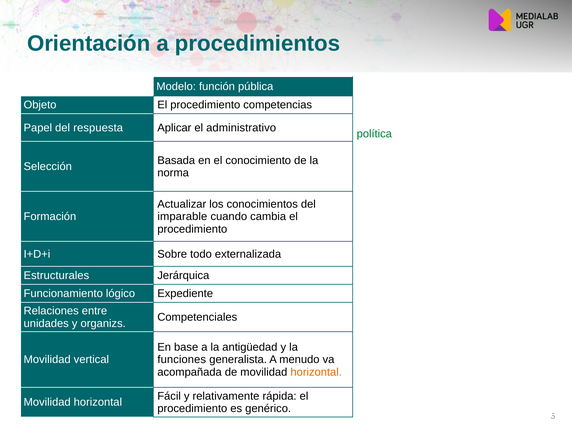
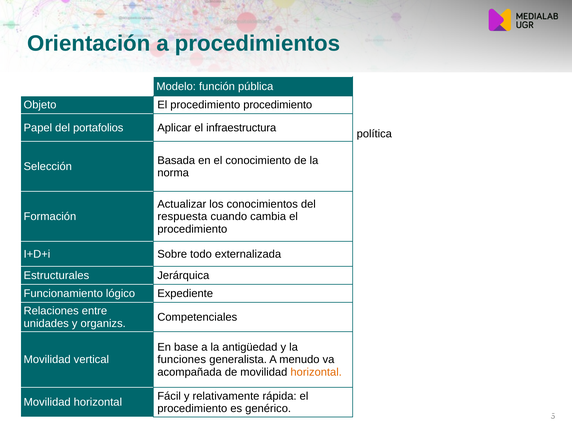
procedimiento competencias: competencias -> procedimiento (278, 105)
respuesta: respuesta -> portafolios (98, 128)
administrativo: administrativo -> infraestructura (241, 128)
política colour: green -> black (374, 134)
imparable: imparable -> respuesta (182, 217)
